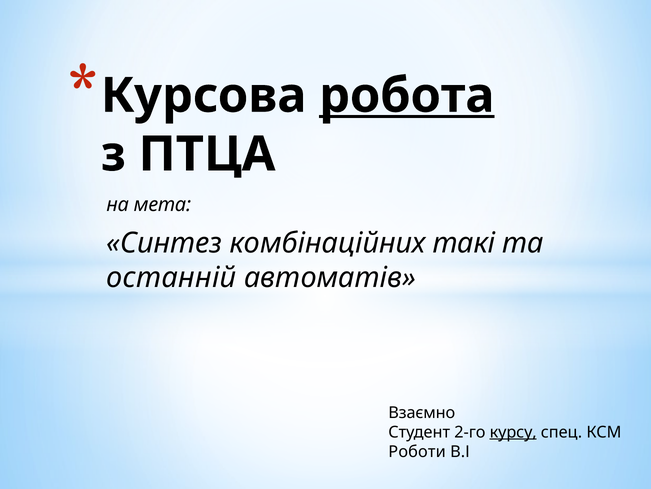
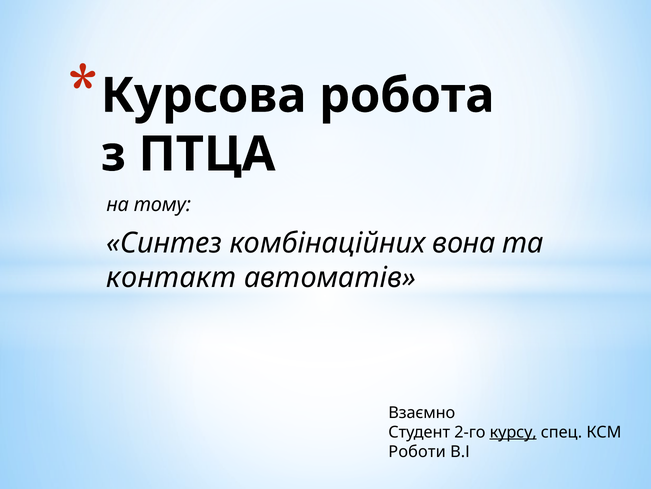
робота underline: present -> none (407, 96)
мета: мета -> тому (162, 204)
такі: такі -> вона (464, 243)
останній: останній -> контакт (171, 277)
